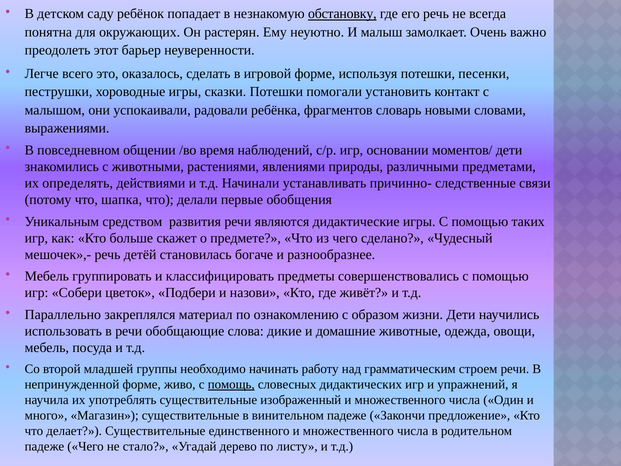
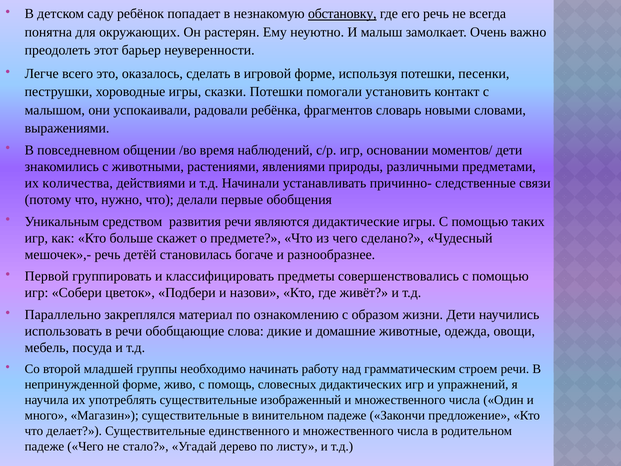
определять: определять -> количества (78, 183)
шапка: шапка -> нужно (122, 200)
Мебель: Мебель -> Первой (47, 276)
помощь underline: present -> none (231, 384)
